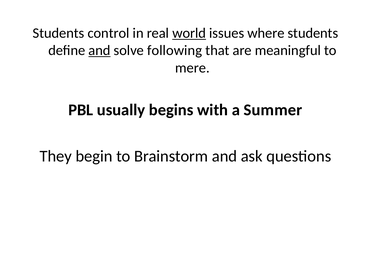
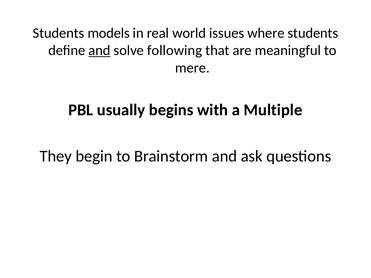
control: control -> models (109, 33)
world underline: present -> none (189, 33)
Summer: Summer -> Multiple (273, 110)
